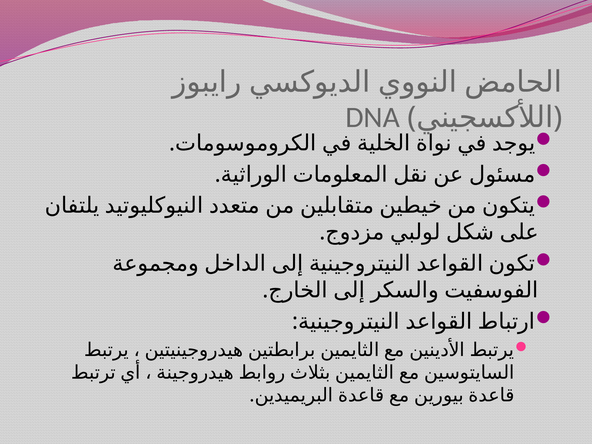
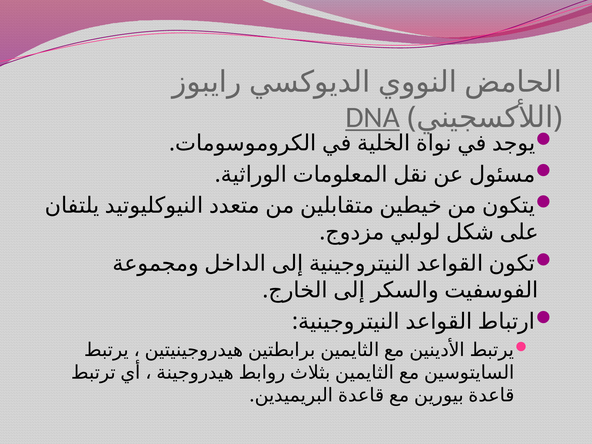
DNA underline: none -> present (373, 117)
